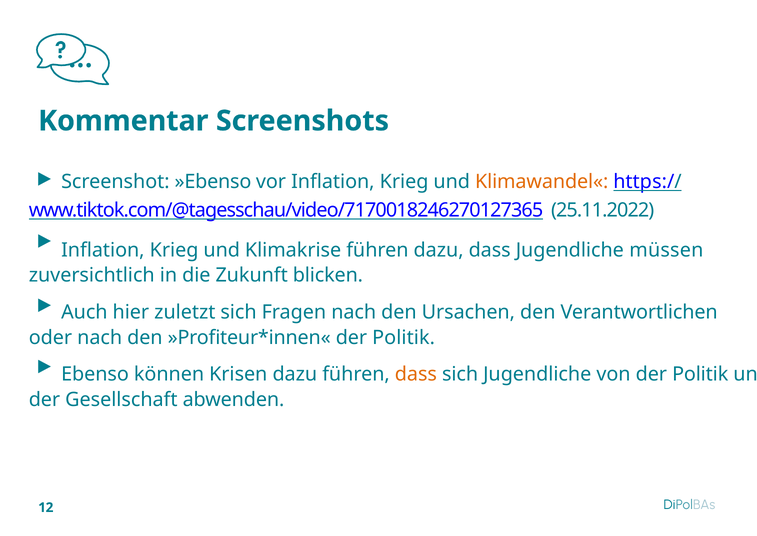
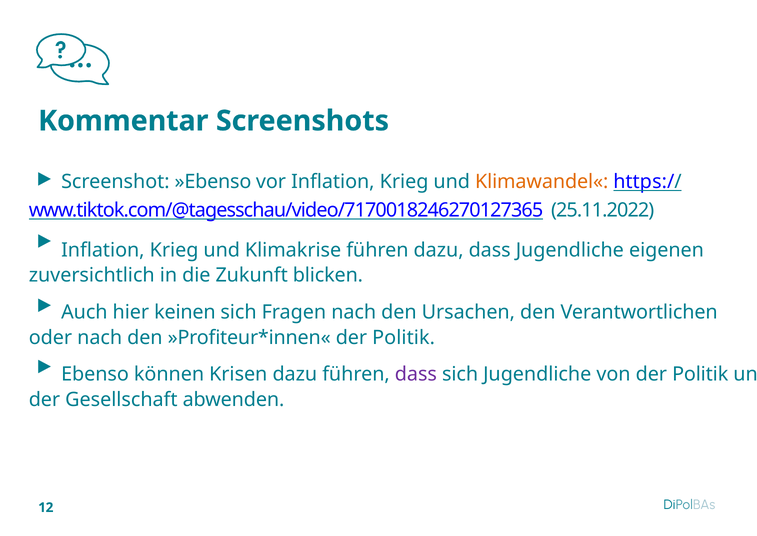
müssen: müssen -> eigenen (666, 250)
zuletzt: zuletzt -> keinen (185, 312)
dass colour: orange -> purple (416, 374)
